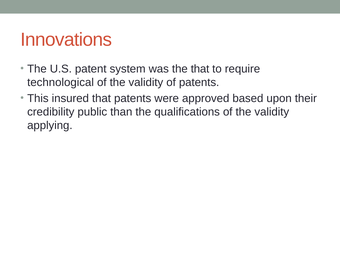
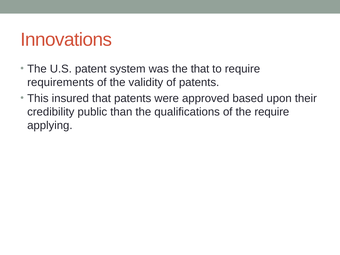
technological: technological -> requirements (61, 82)
qualifications of the validity: validity -> require (272, 112)
